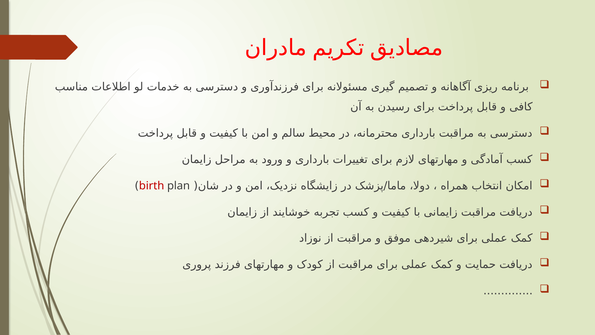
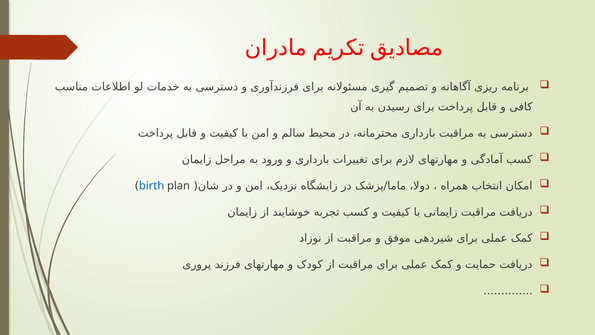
birth colour: red -> blue (152, 186)
